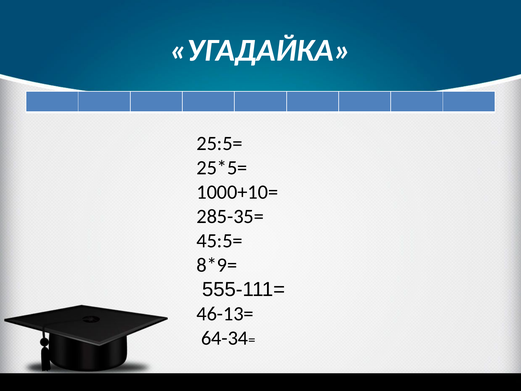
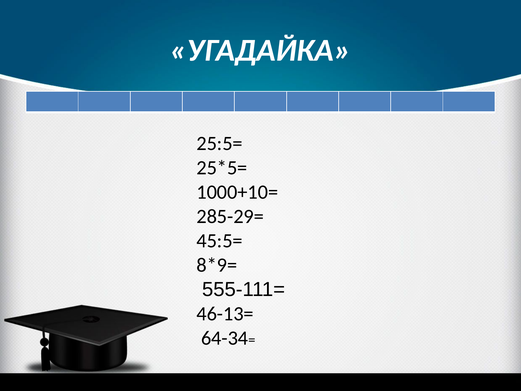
285-35=: 285-35= -> 285-29= (230, 216)
